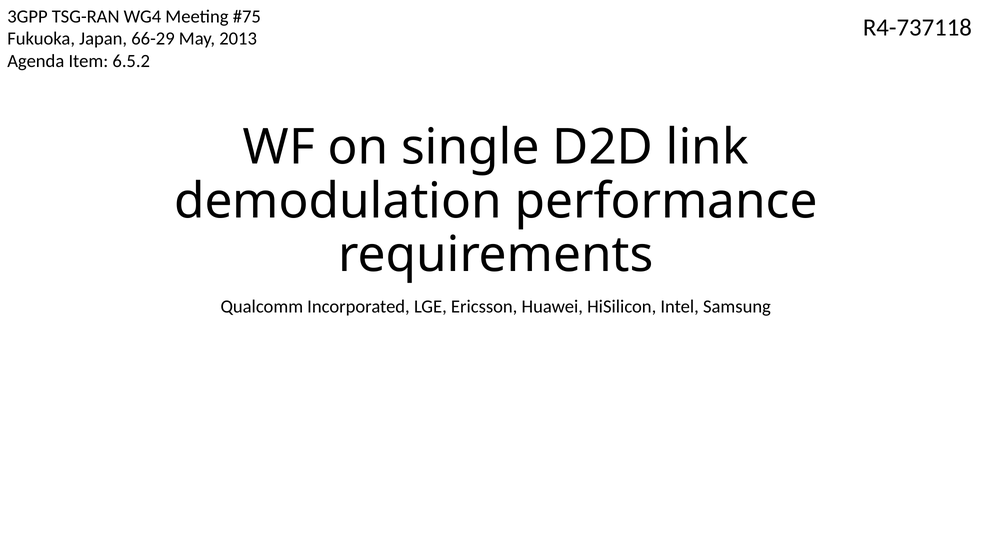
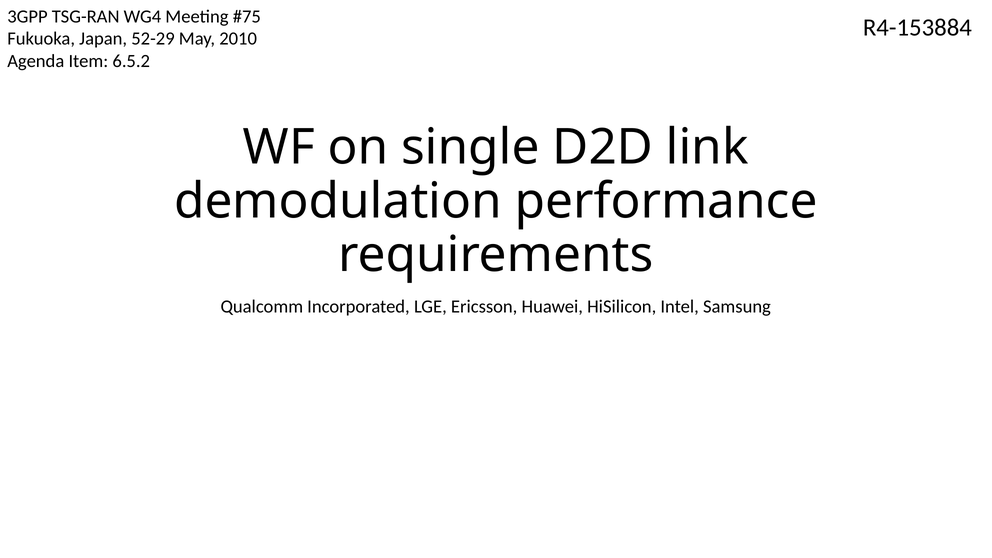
R4-737118: R4-737118 -> R4-153884 (917, 28)
66-29: 66-29 -> 52-29 (153, 39)
2013: 2013 -> 2010 (238, 39)
